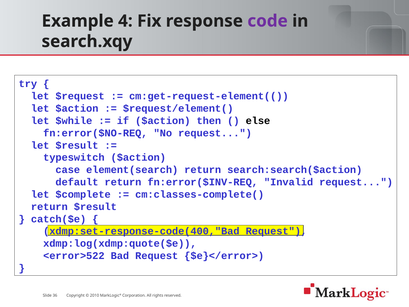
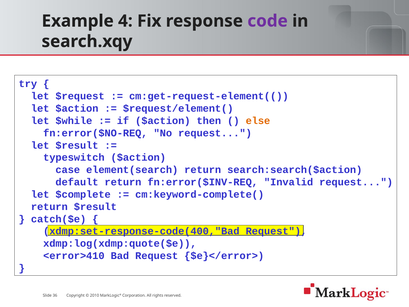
else colour: black -> orange (258, 121)
cm:classes-complete(: cm:classes-complete( -> cm:keyword-complete( (200, 194)
<error>522: <error>522 -> <error>410 (74, 256)
